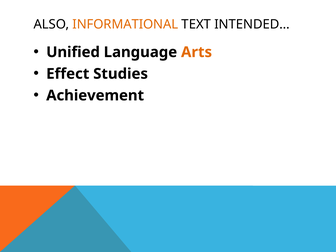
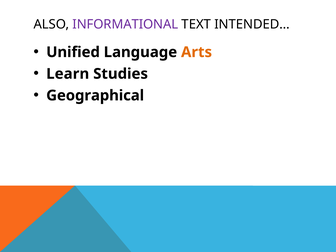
INFORMATIONAL colour: orange -> purple (125, 24)
Effect: Effect -> Learn (68, 74)
Achievement: Achievement -> Geographical (95, 95)
